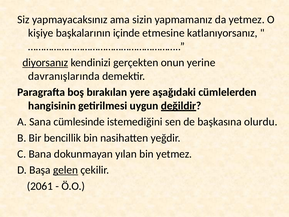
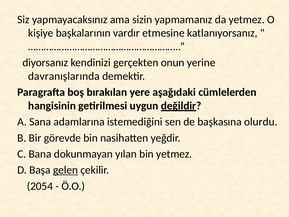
içinde: içinde -> vardır (126, 33)
diyorsanız underline: present -> none (45, 63)
cümlesinde: cümlesinde -> adamlarına (79, 122)
bencillik: bencillik -> görevde (62, 138)
2061: 2061 -> 2054 (40, 186)
